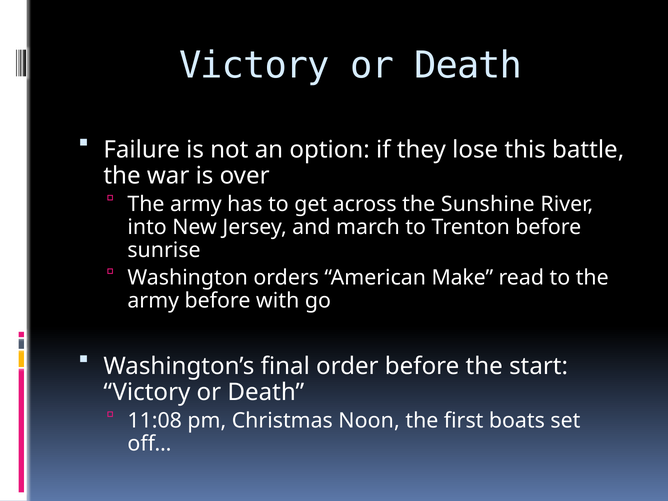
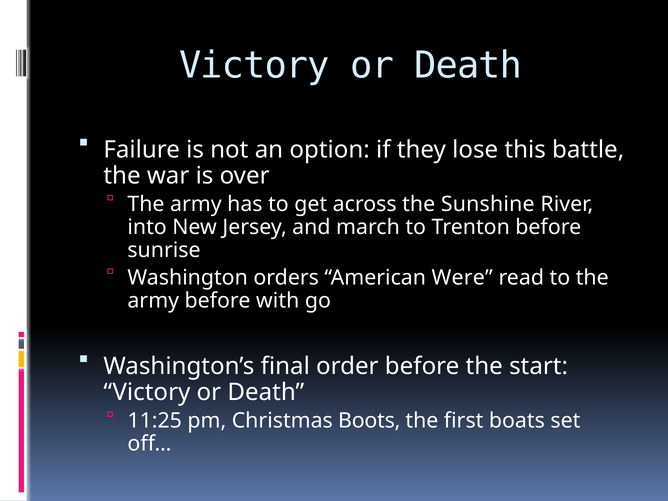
Make: Make -> Were (462, 278)
11:08: 11:08 -> 11:25 (155, 421)
Noon: Noon -> Boots (369, 421)
